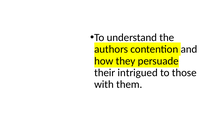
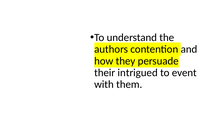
those: those -> event (184, 73)
